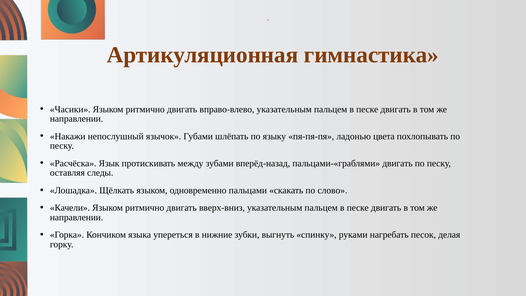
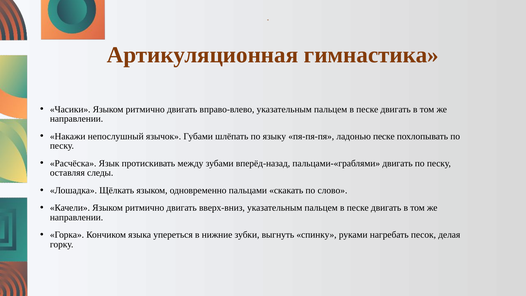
ладонью цвета: цвета -> песке (384, 136)
